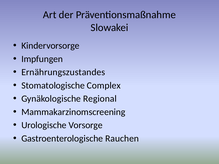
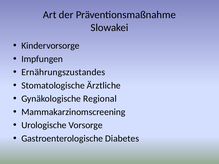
Complex: Complex -> Ärztliche (104, 86)
Rauchen: Rauchen -> Diabetes (122, 139)
